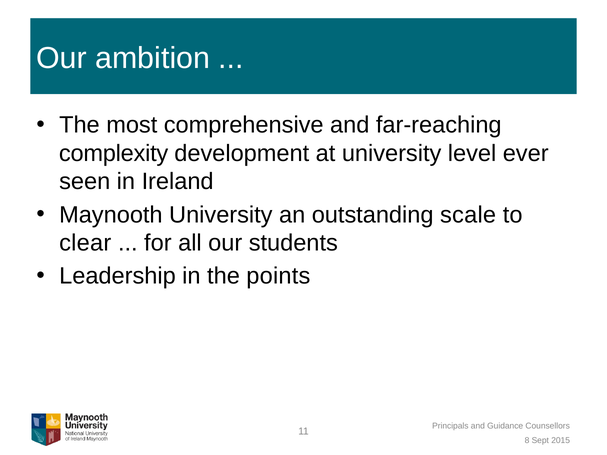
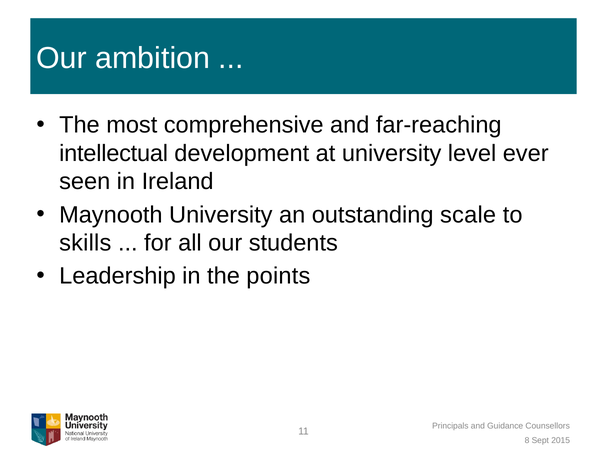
complexity: complexity -> intellectual (114, 153)
clear: clear -> skills (85, 243)
